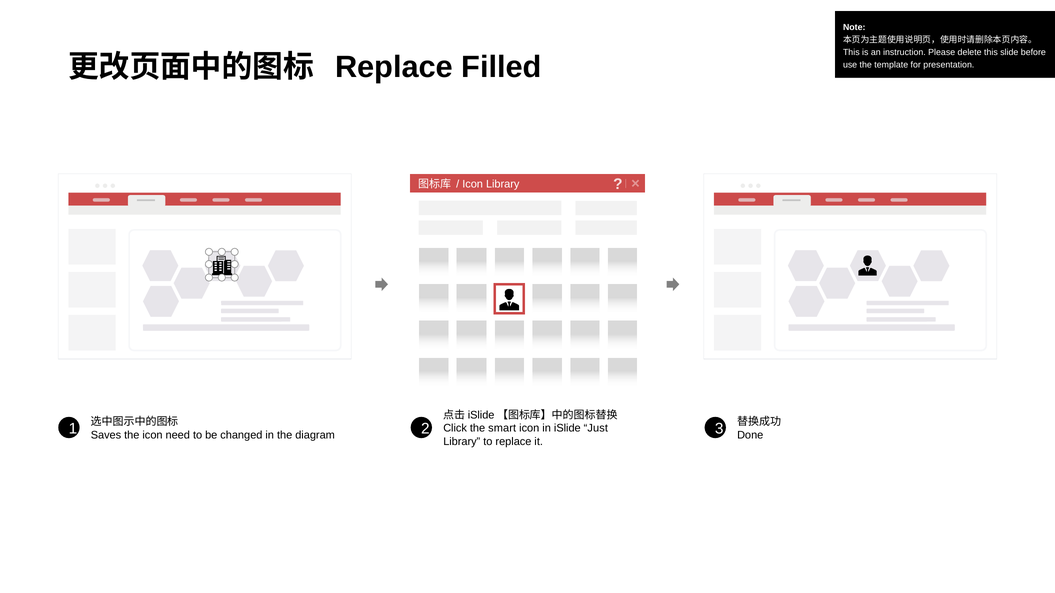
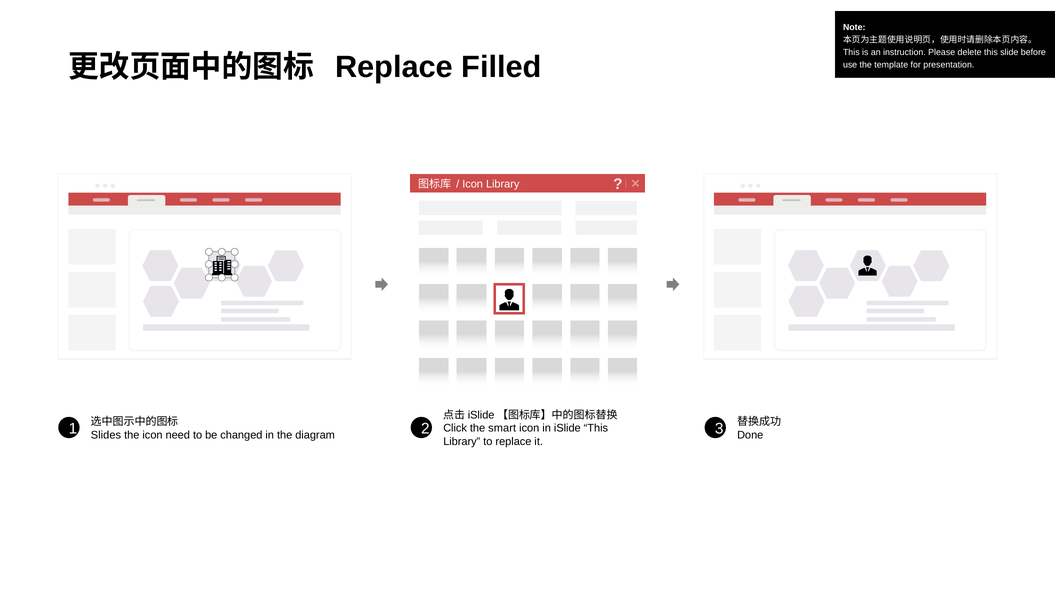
iSlide Just: Just -> This (596, 429)
Saves: Saves -> Slides (106, 435)
